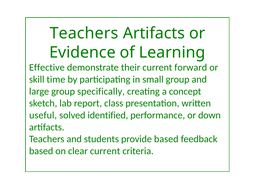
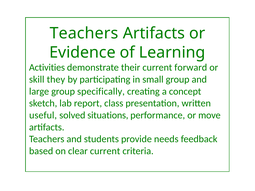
Effective: Effective -> Activities (47, 68)
time: time -> they (56, 80)
identified: identified -> situations (108, 115)
down: down -> move (209, 115)
provide based: based -> needs (166, 139)
